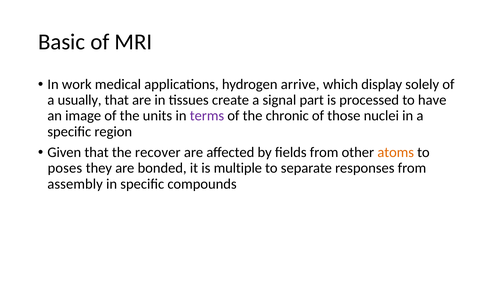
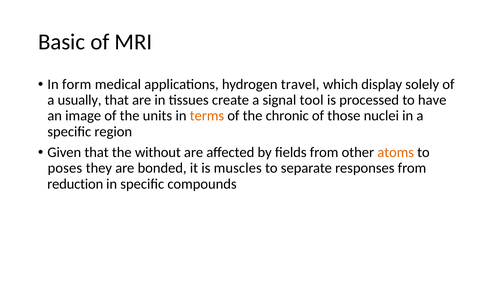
work: work -> form (77, 84)
arrive: arrive -> travel (300, 84)
part: part -> tool (312, 100)
terms colour: purple -> orange (207, 116)
recover: recover -> without (158, 152)
multiple: multiple -> muscles (238, 168)
assembly: assembly -> reduction (75, 184)
